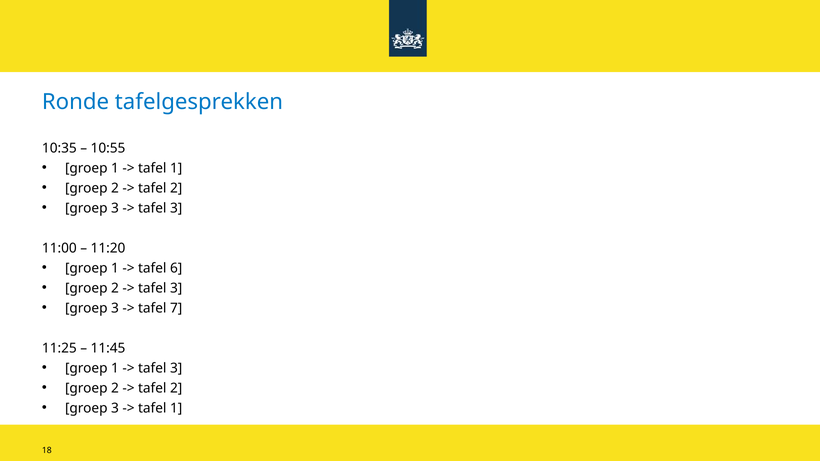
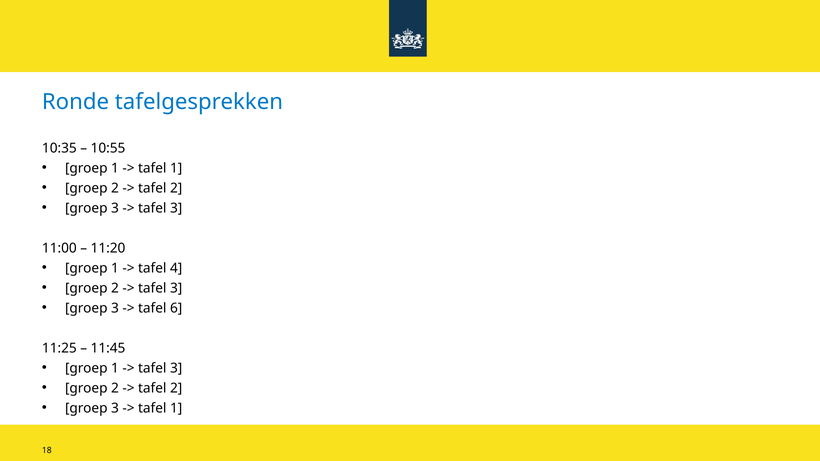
6: 6 -> 4 (176, 268)
7: 7 -> 6 (176, 308)
